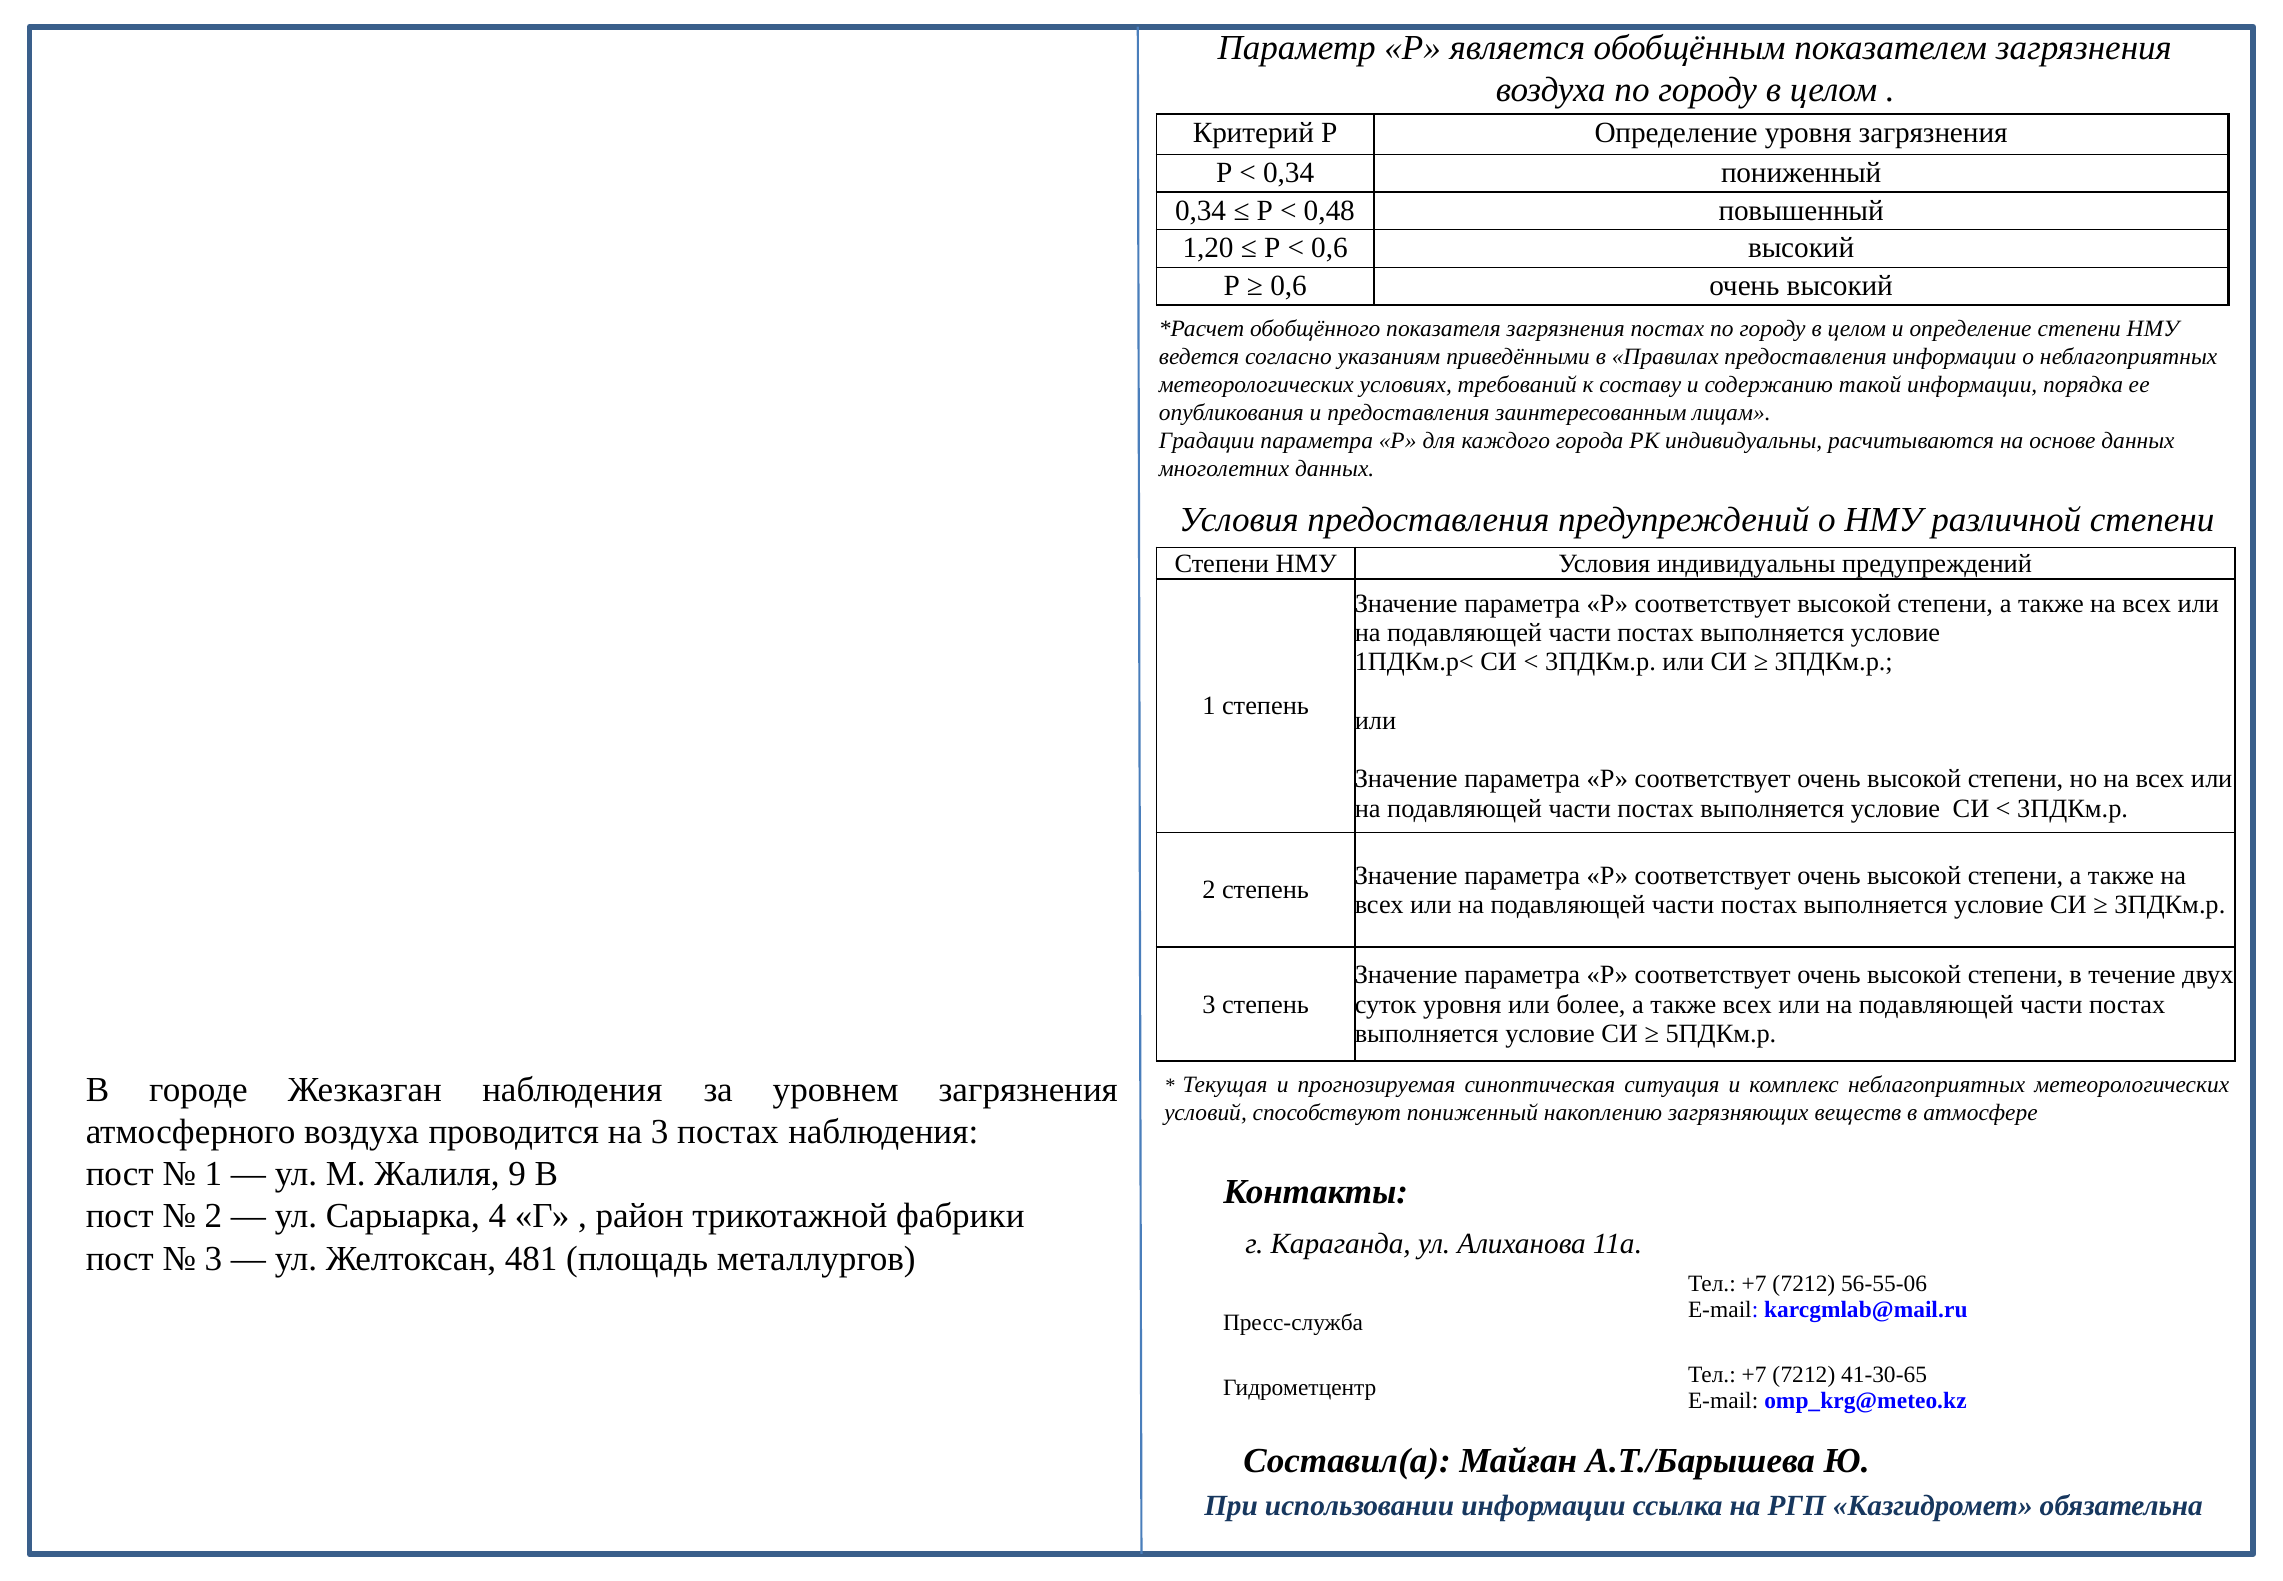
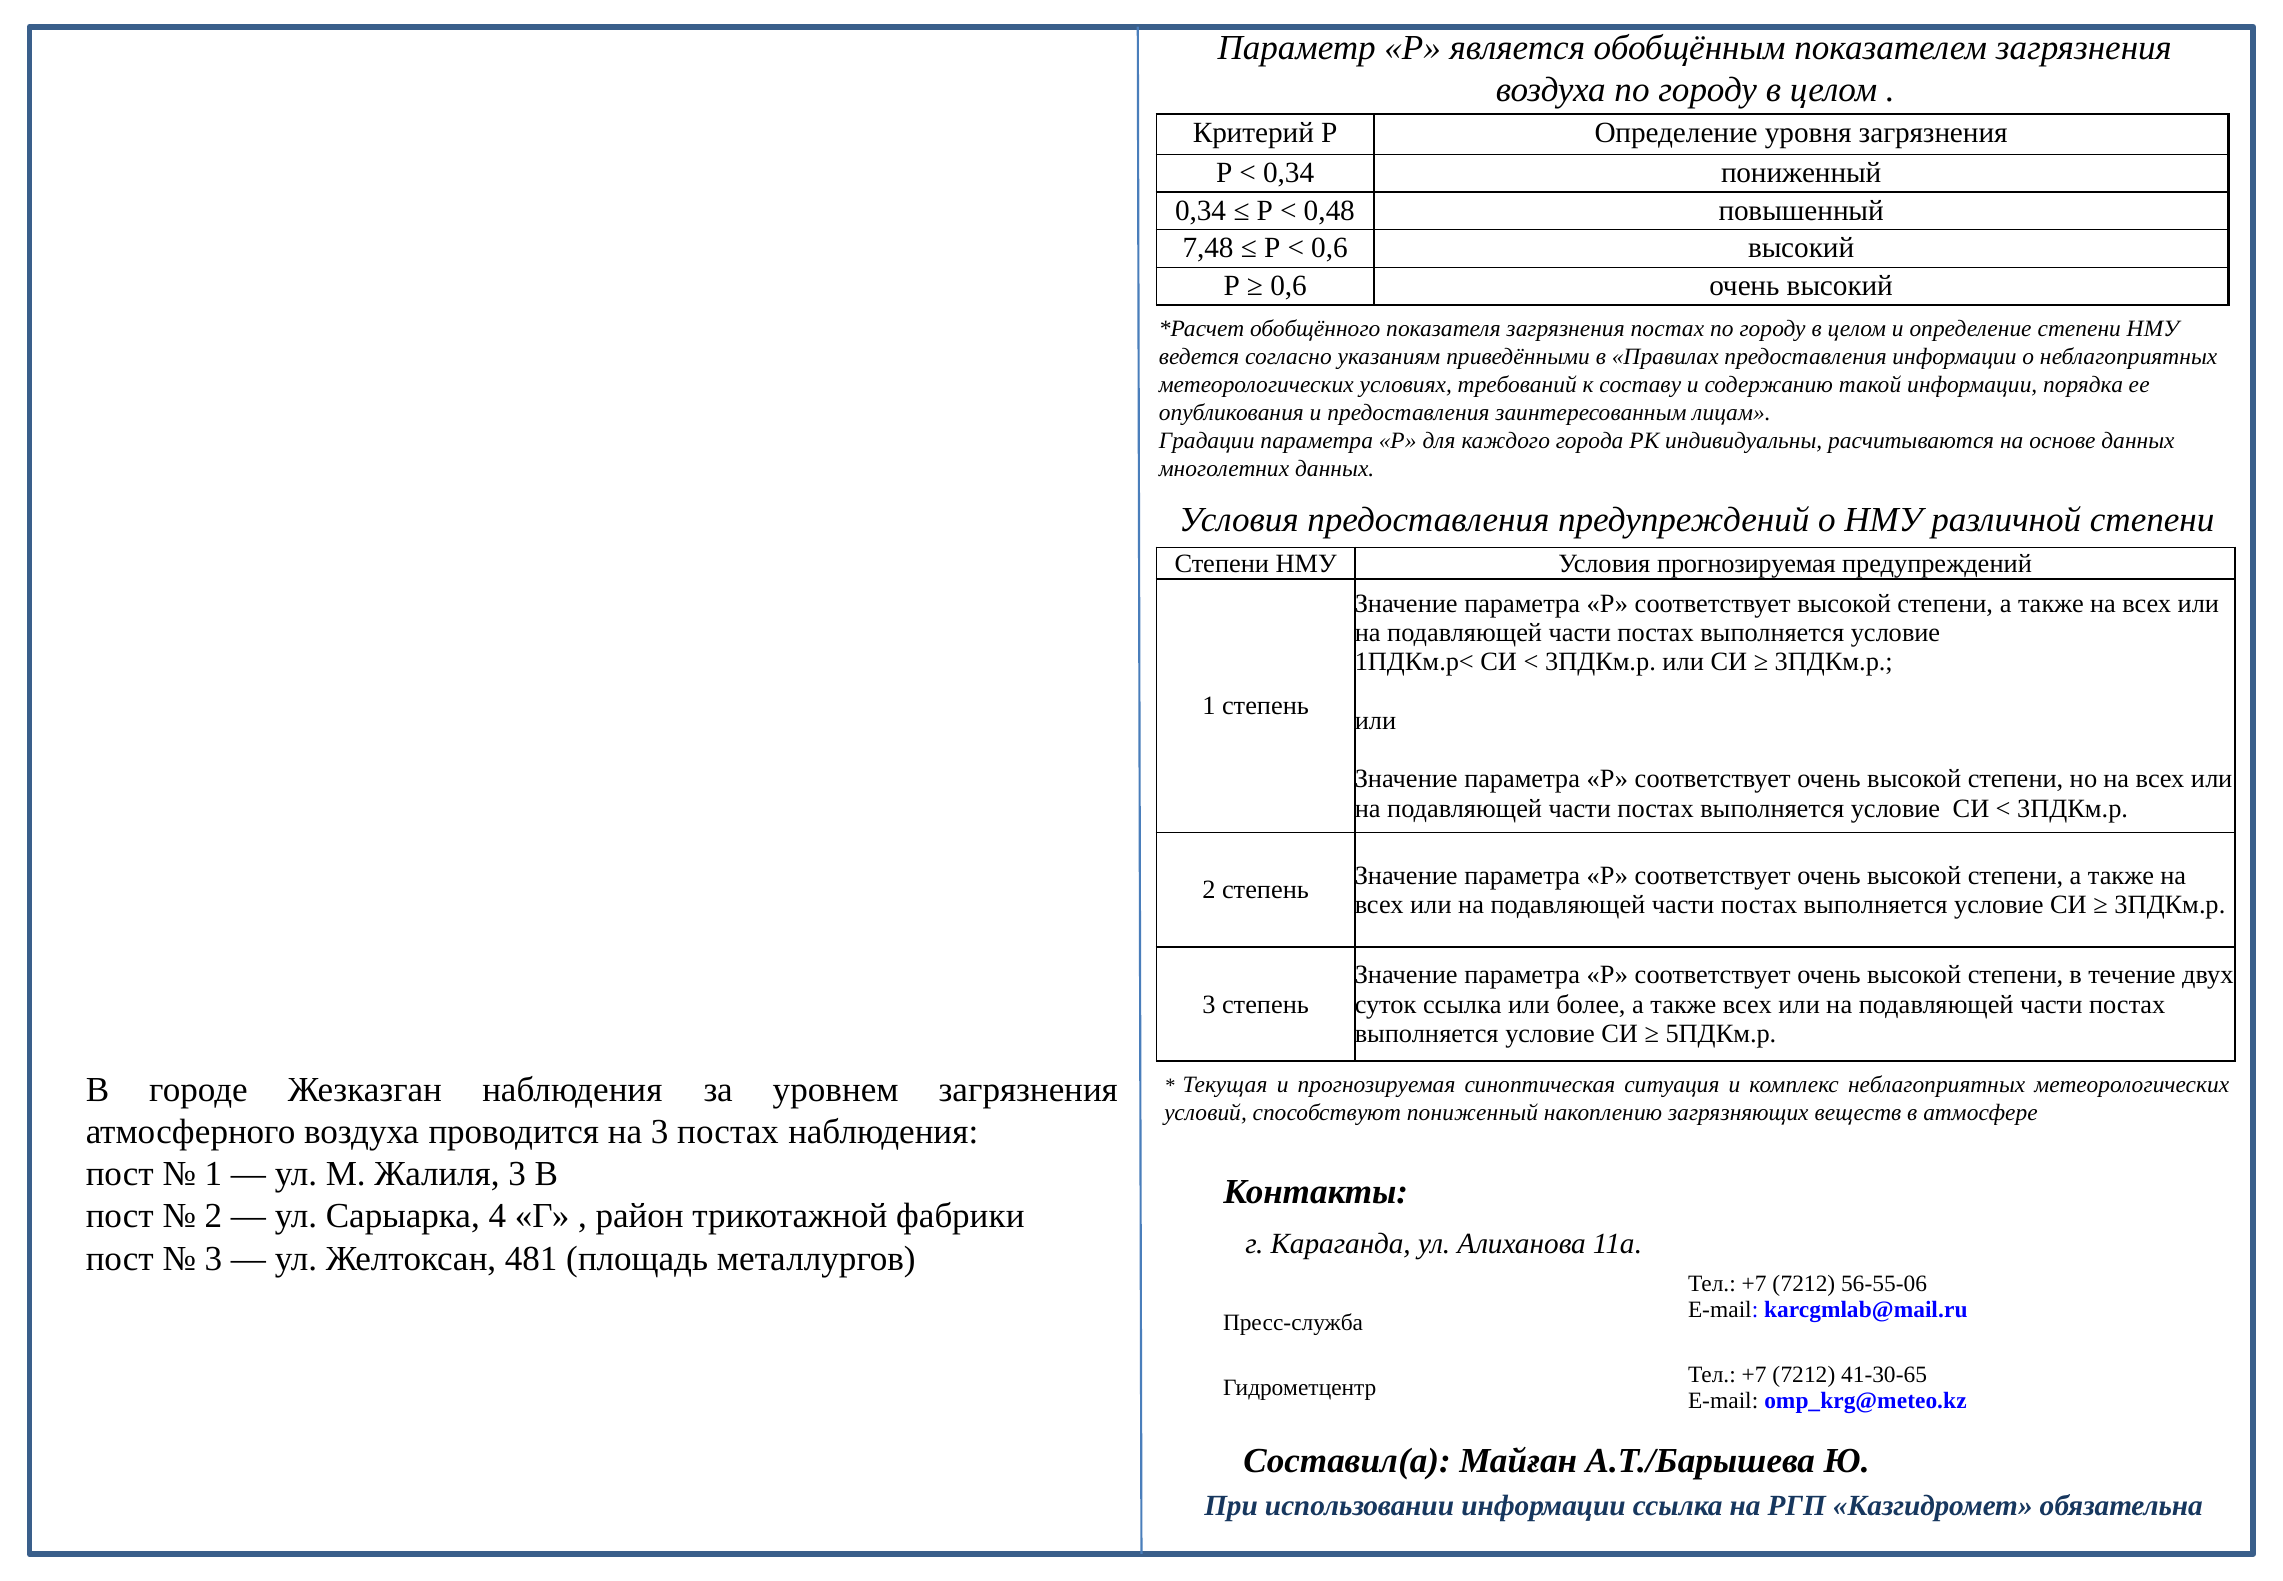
1,20: 1,20 -> 7,48 (1208, 248)
Условия индивидуальны: индивидуальны -> прогнозируемая (1746, 563)
суток уровня: уровня -> ссылка (1462, 1004)
Жалиля 9: 9 -> 3 (517, 1174)
